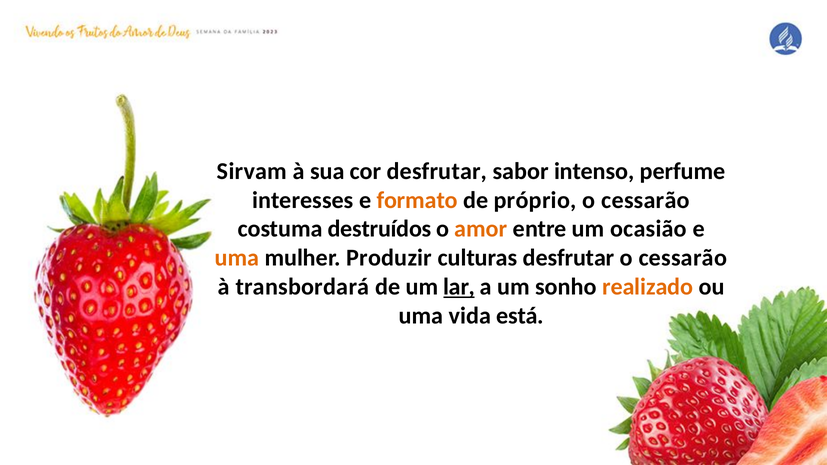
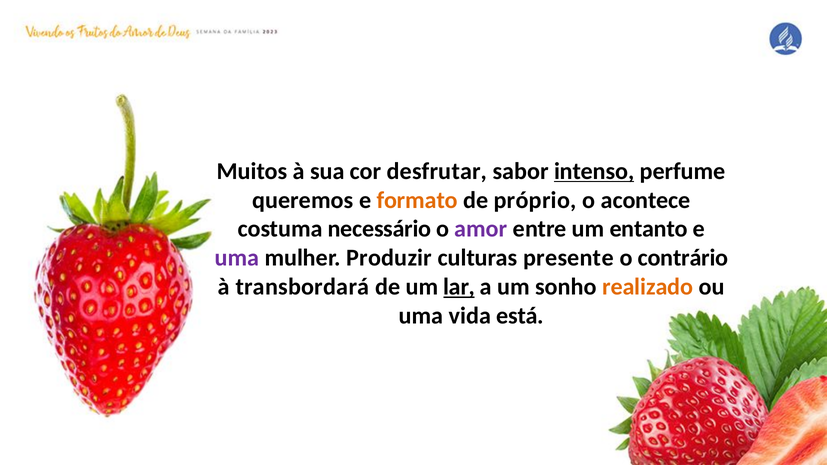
Sirvam: Sirvam -> Muitos (252, 171)
intenso underline: none -> present (594, 171)
interesses: interesses -> queremos (303, 200)
cessarão: cessarão -> acontece (646, 200)
destruídos: destruídos -> necessário (380, 229)
amor colour: orange -> purple (481, 229)
ocasião: ocasião -> entanto (649, 229)
uma colour: orange -> purple (237, 258)
culturas desfrutar: desfrutar -> presente (568, 258)
cessarão: cessarão -> contrário (683, 258)
